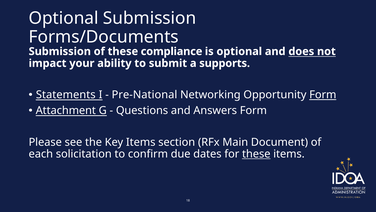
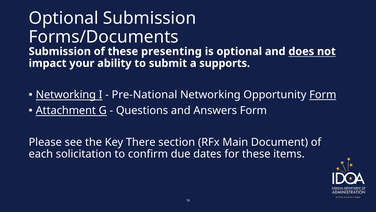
compliance: compliance -> presenting (171, 51)
Statements: Statements -> Networking (66, 95)
Key Items: Items -> There (141, 142)
these underline: present -> none (256, 154)
